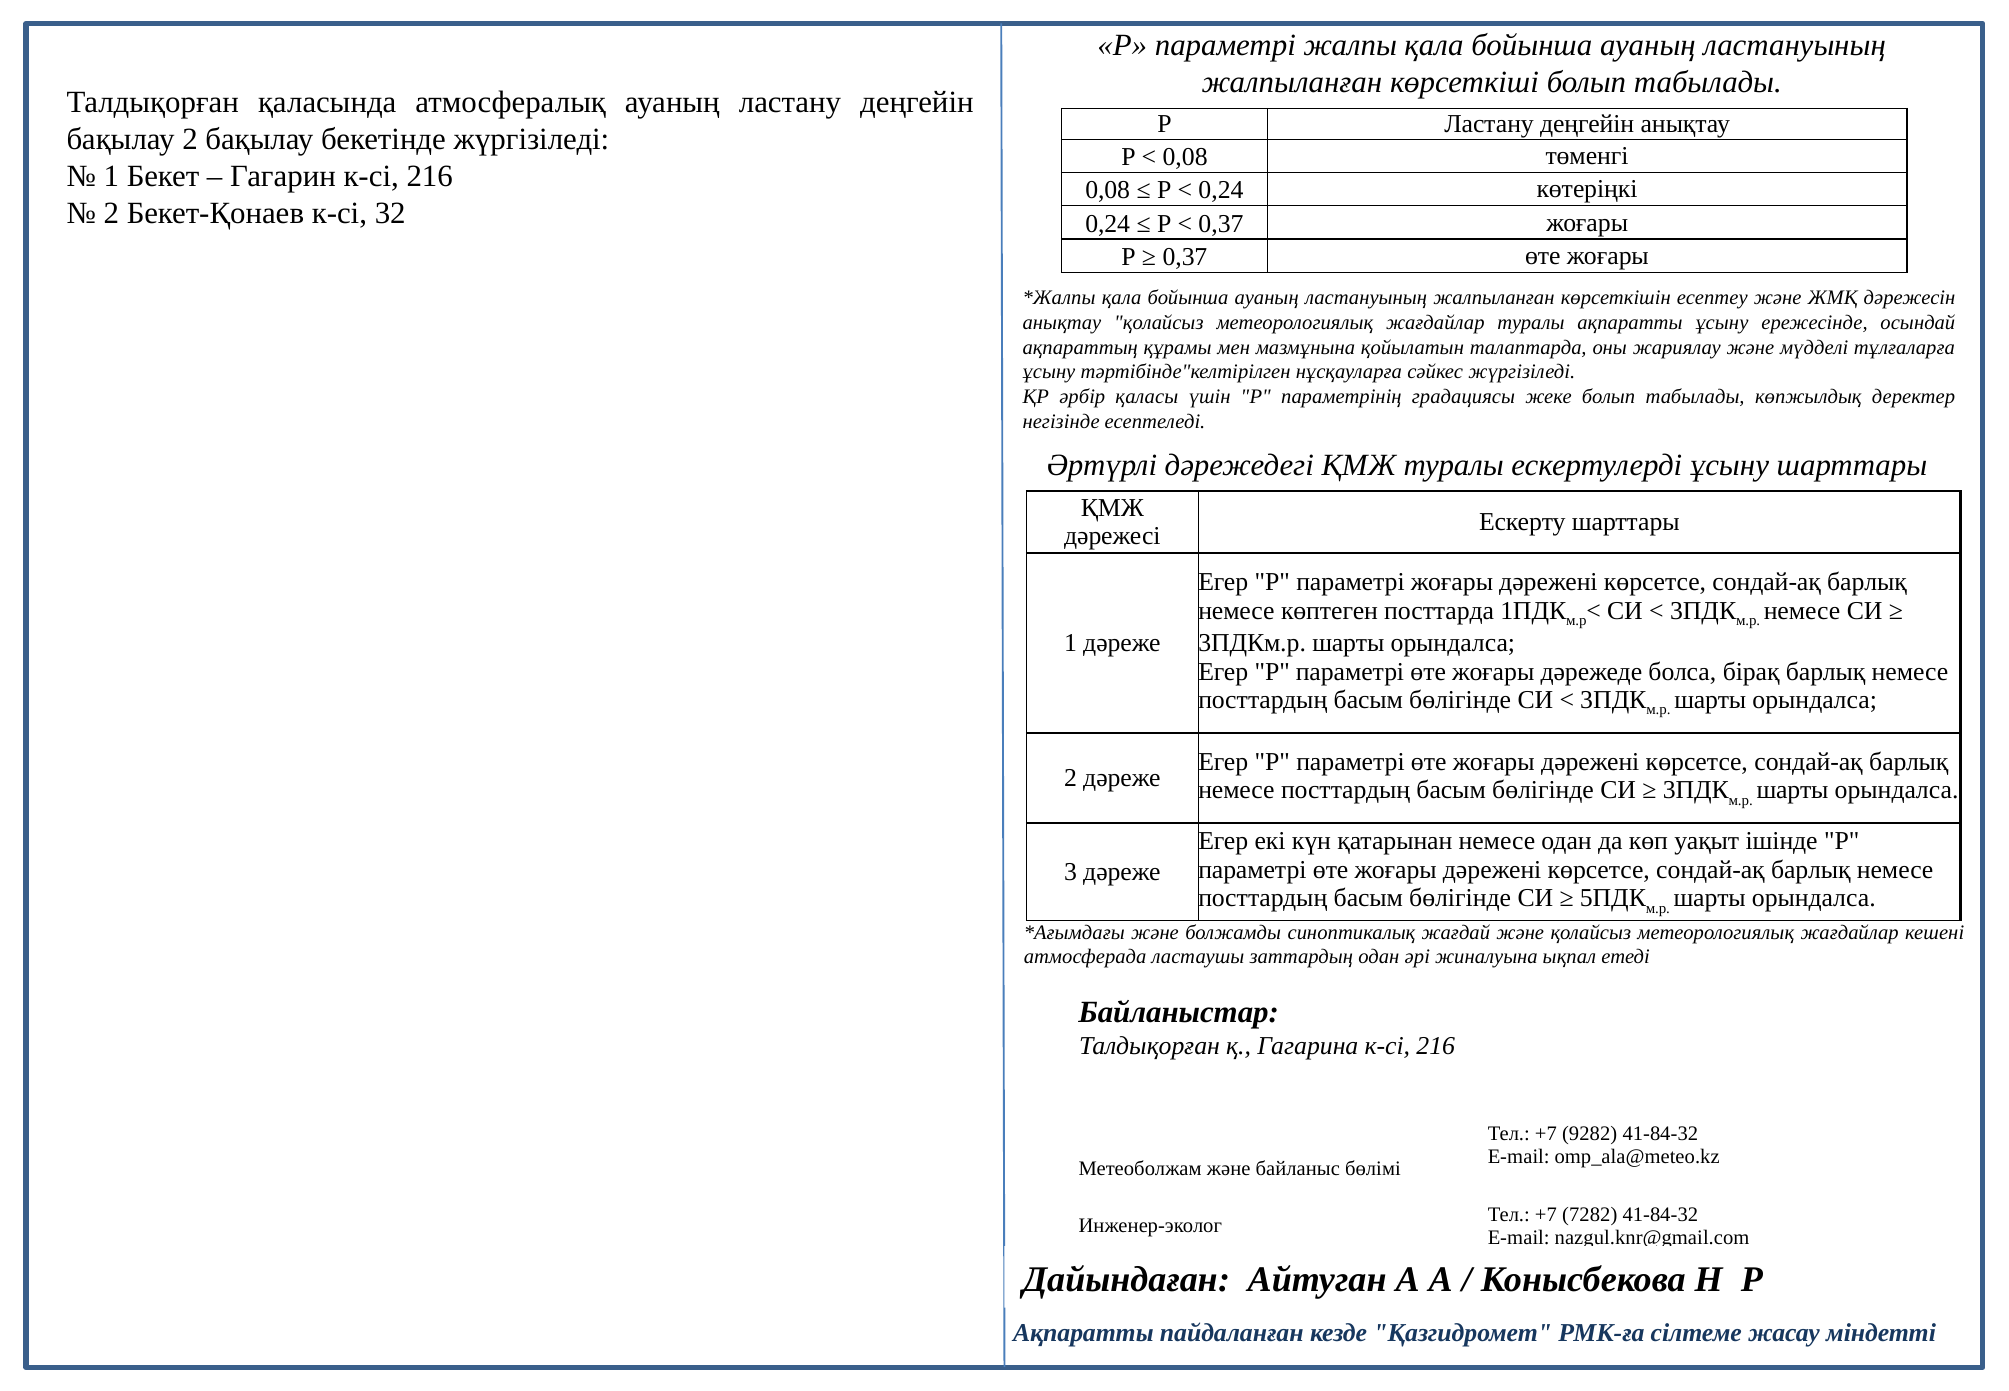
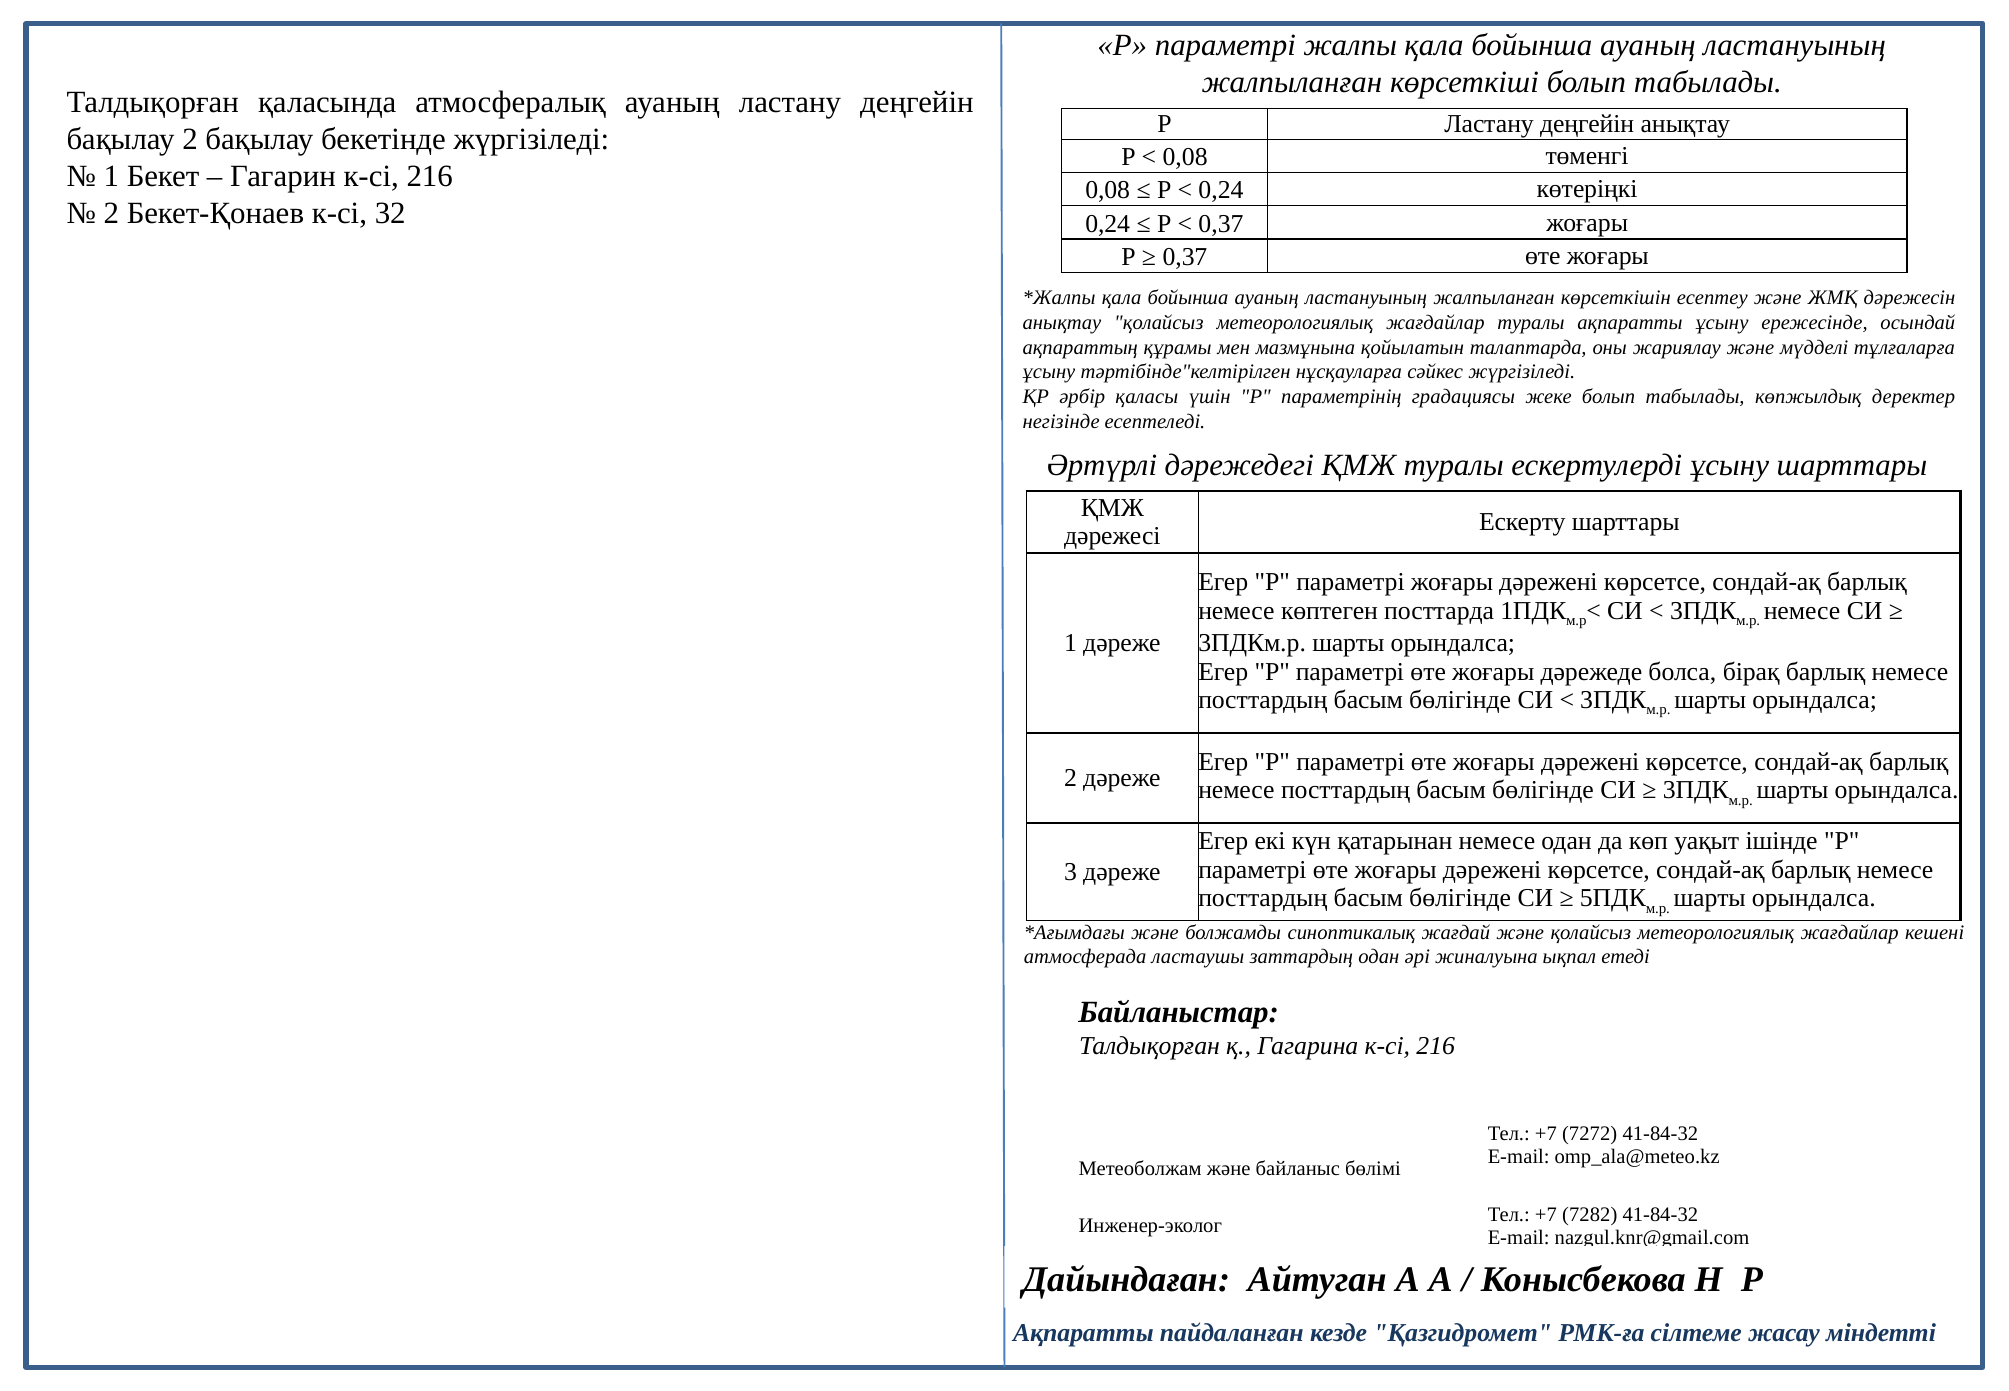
9282: 9282 -> 7272 (1590, 1134)
